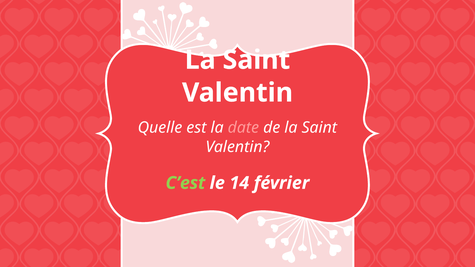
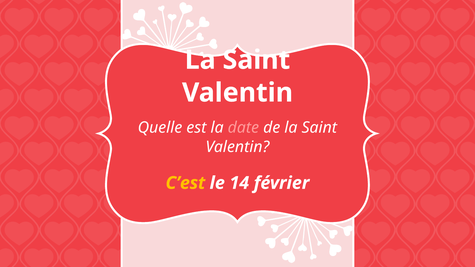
C’est colour: light green -> yellow (185, 183)
